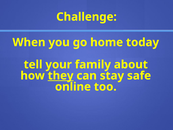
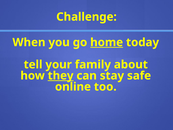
home underline: none -> present (107, 42)
